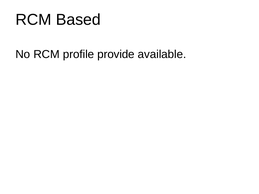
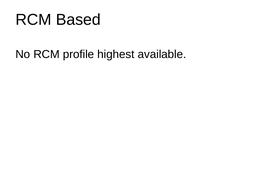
provide: provide -> highest (116, 54)
